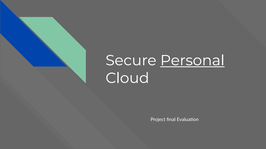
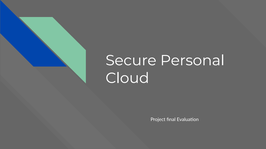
Personal underline: present -> none (192, 61)
